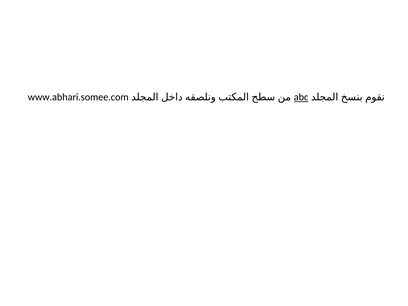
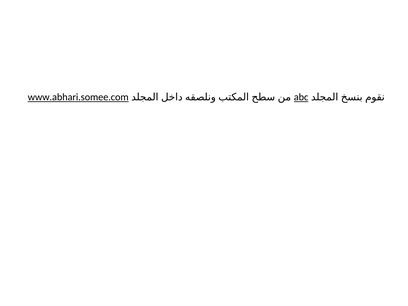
www.abhari.somee.com underline: none -> present (78, 97)
